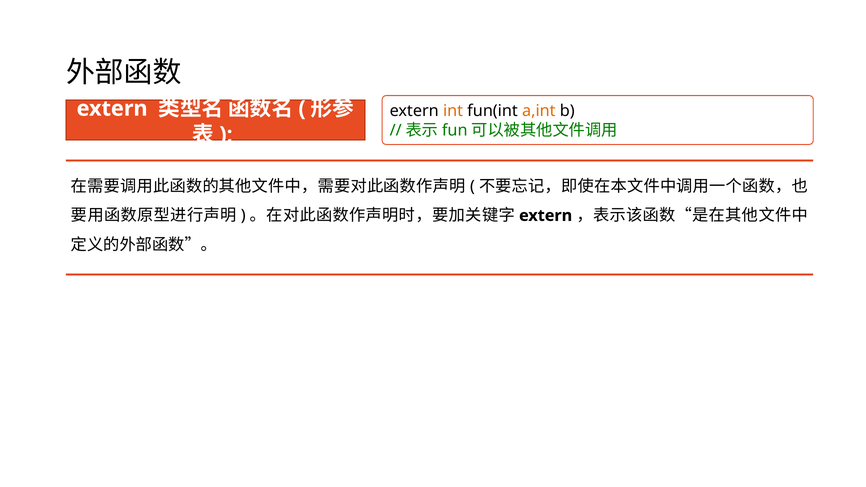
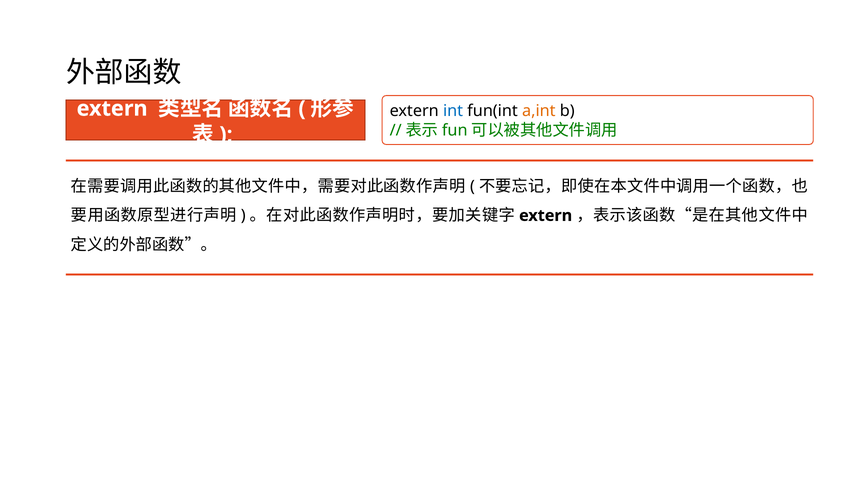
int colour: orange -> blue (453, 111)
